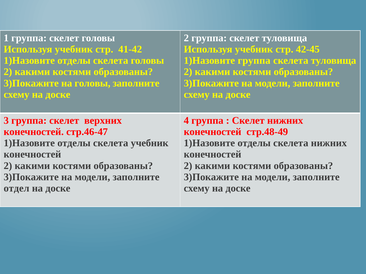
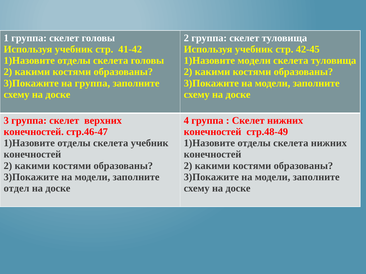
1)Назовите группа: группа -> модели (254, 61)
на головы: головы -> группа (92, 83)
